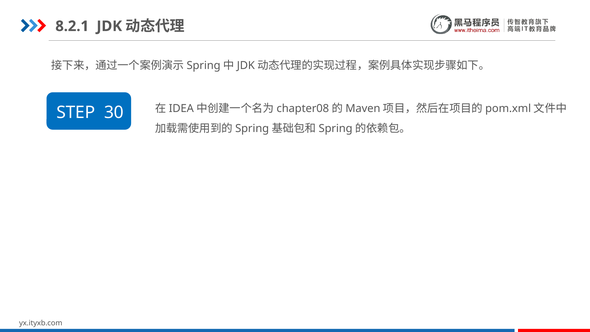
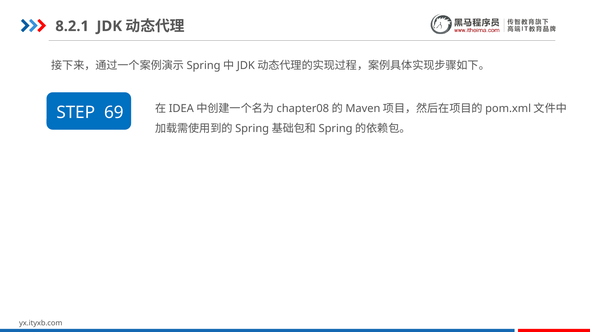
30: 30 -> 69 (114, 113)
